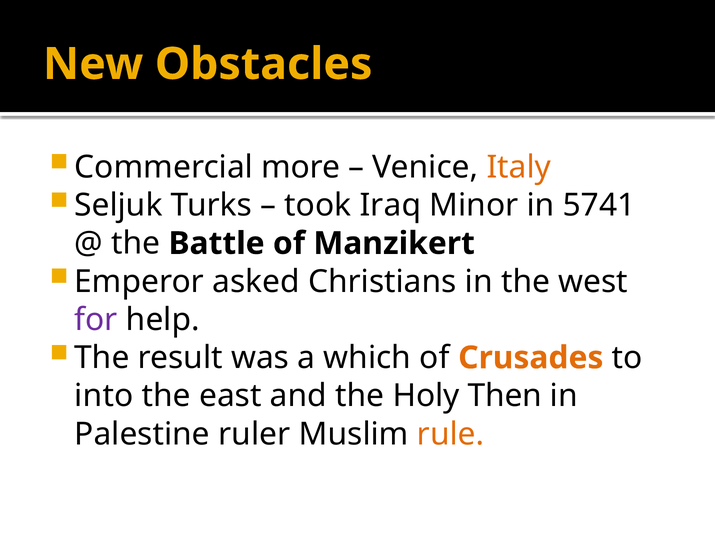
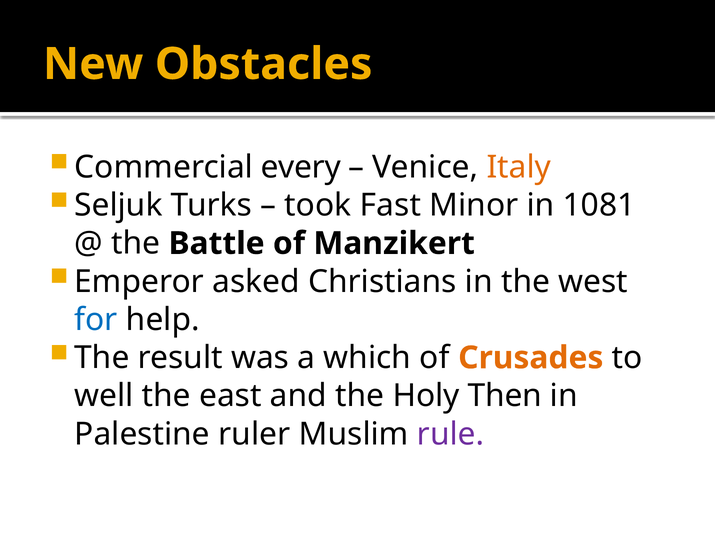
more: more -> every (301, 167)
Iraq: Iraq -> Fast (390, 205)
5741: 5741 -> 1081 (599, 205)
for colour: purple -> blue (96, 320)
into: into -> well (104, 396)
rule colour: orange -> purple (451, 434)
